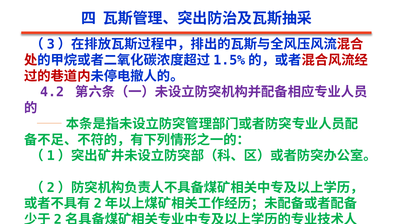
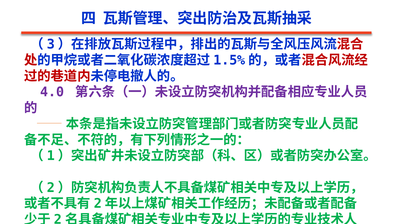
4.2: 4.2 -> 4.0 (52, 92)
